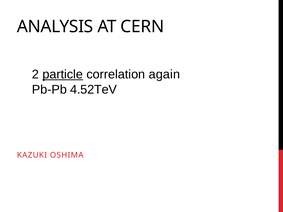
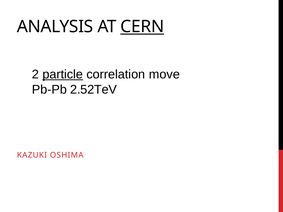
CERN underline: none -> present (142, 27)
again: again -> move (164, 74)
4.52TeV: 4.52TeV -> 2.52TeV (94, 90)
